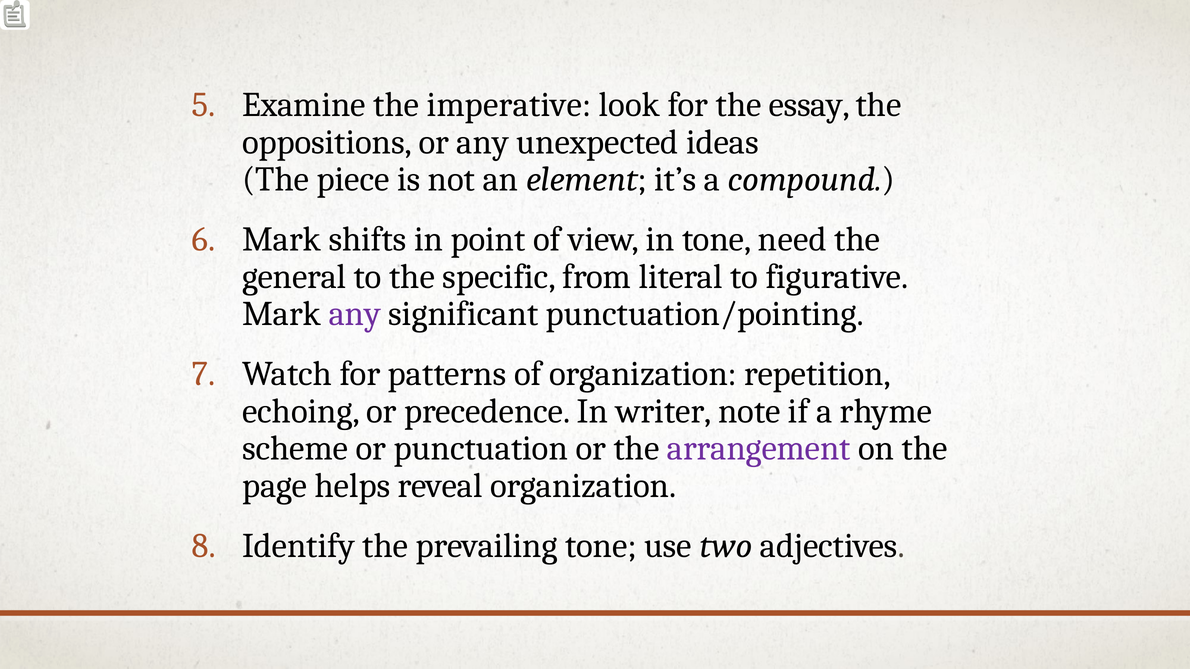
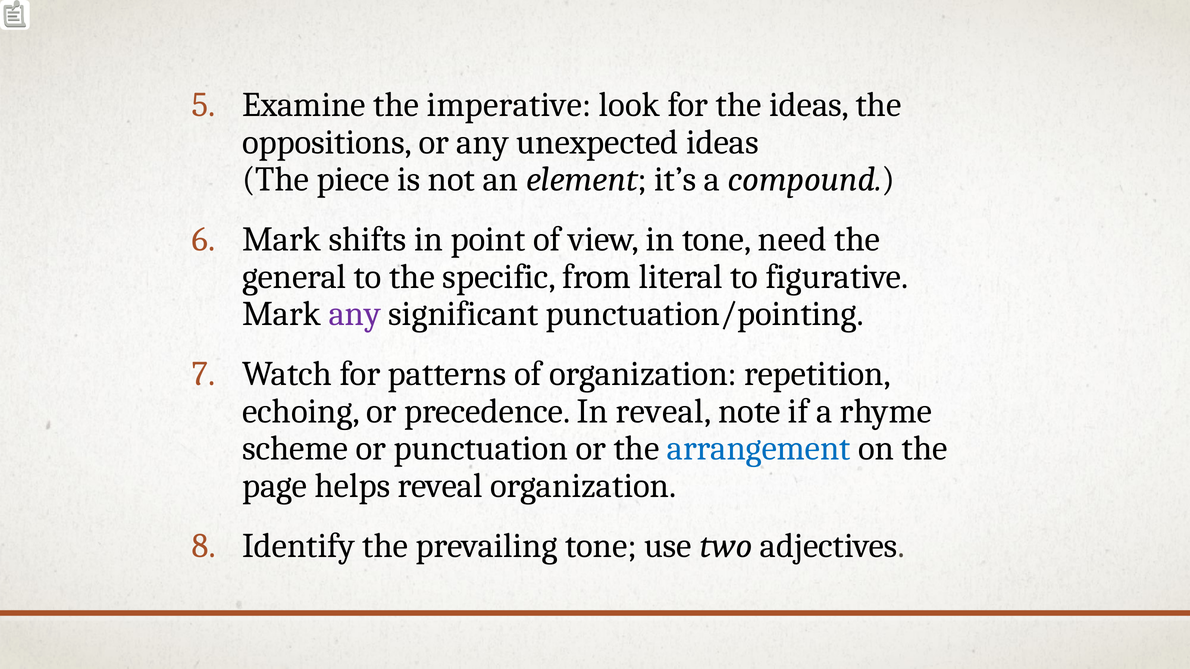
the essay: essay -> ideas (809, 105)
In writer: writer -> reveal (663, 411)
arrangement colour: purple -> blue (759, 449)
